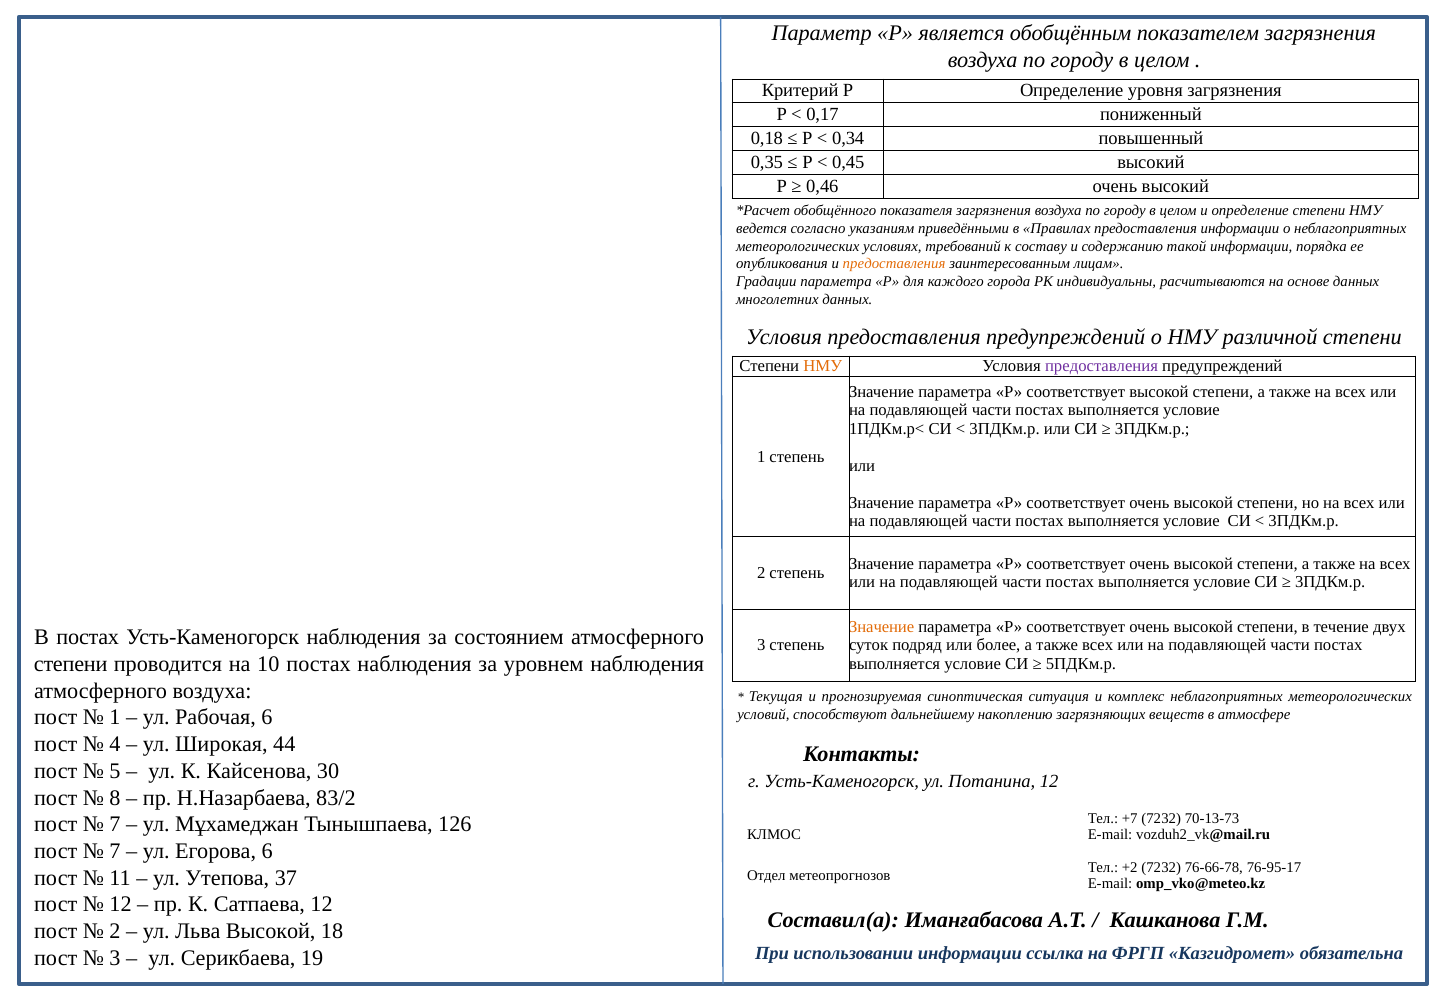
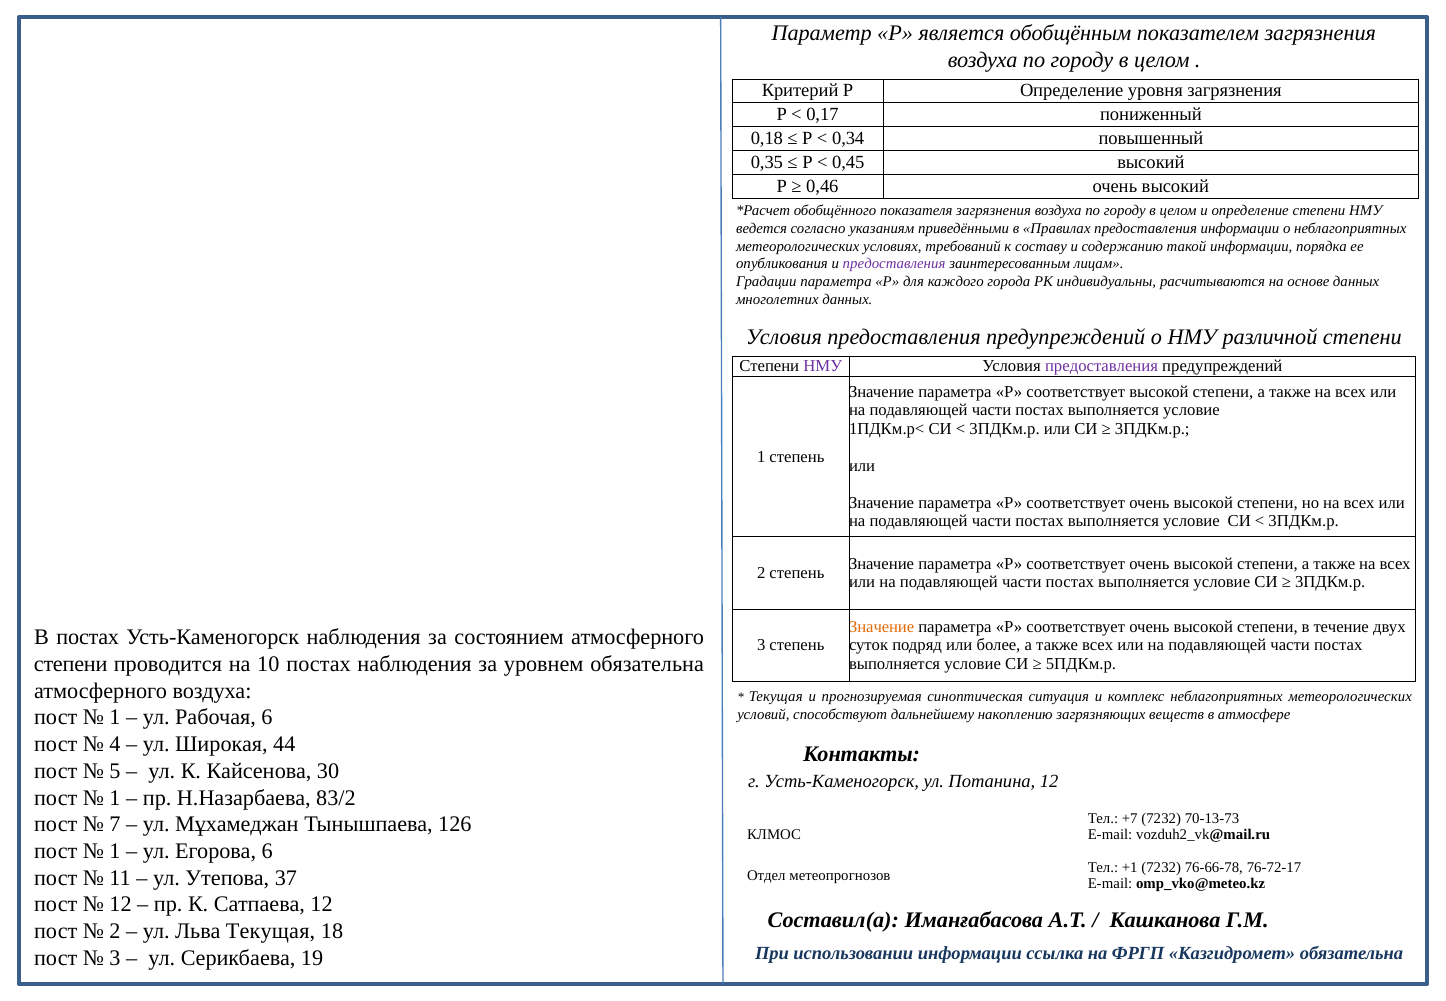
предоставления colour: orange -> purple (894, 264)
НМУ colour: orange -> purple (823, 366)
уровнем наблюдения: наблюдения -> обязательна (647, 664)
8: 8 -> 1 (115, 798)
7: 7 -> 1 (115, 851)
+2: +2 -> +1 (1130, 867)
76-95-17: 76-95-17 -> 76-72-17 (1274, 867)
Льва Высокой: Высокой -> Текущая (271, 931)
